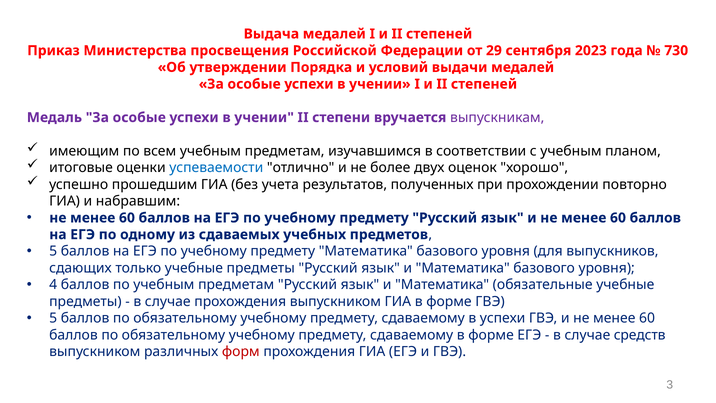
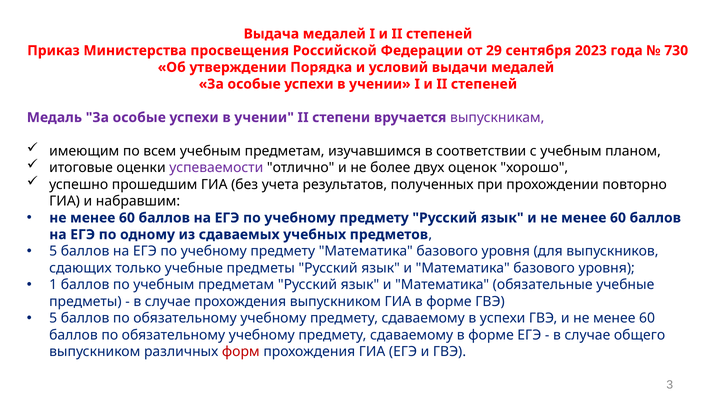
успеваемости colour: blue -> purple (216, 168)
4: 4 -> 1 (53, 285)
средств: средств -> общего (640, 335)
